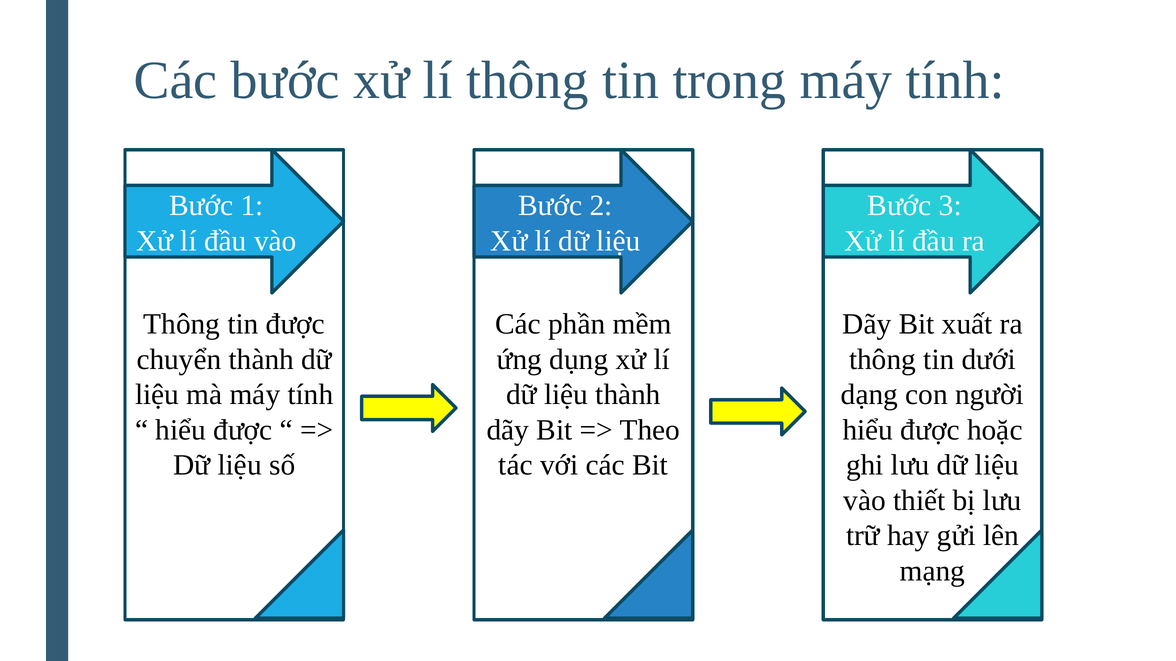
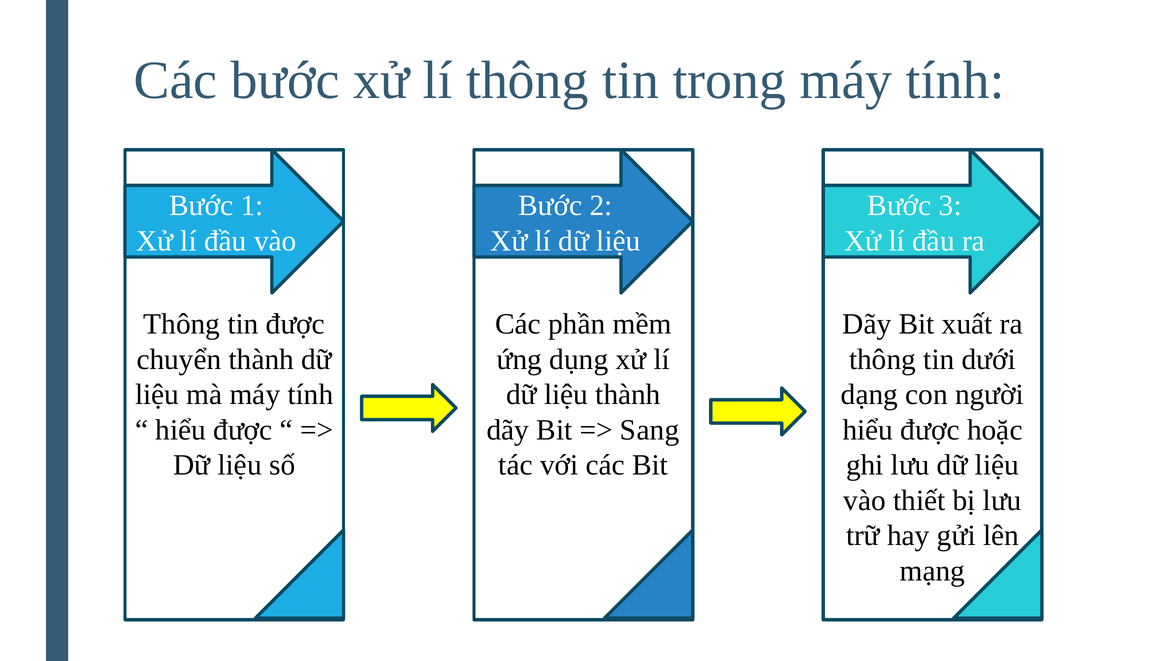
Theo: Theo -> Sang (650, 430)
